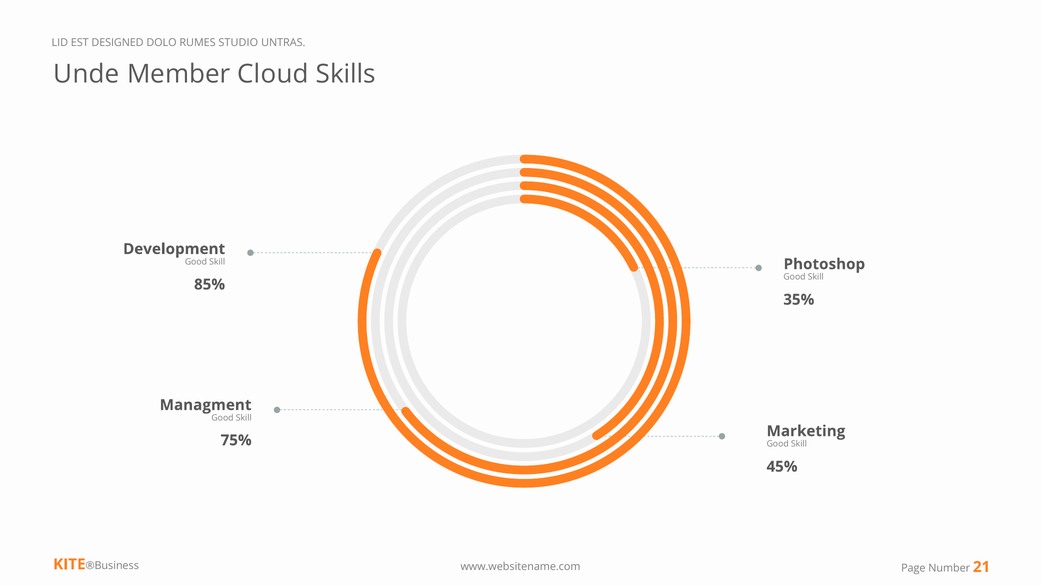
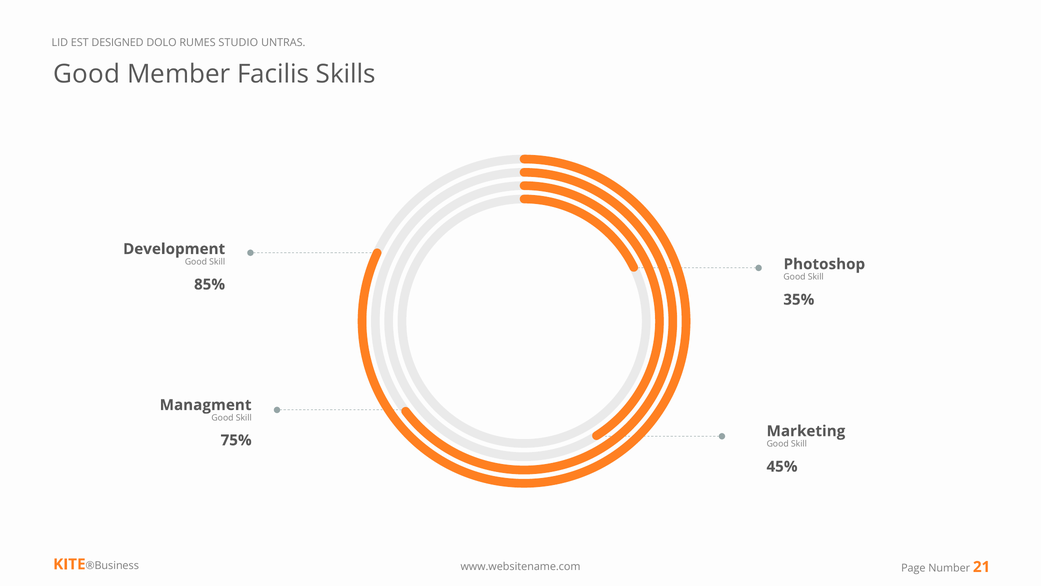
Unde: Unde -> Good (86, 74)
Cloud: Cloud -> Facilis (273, 74)
